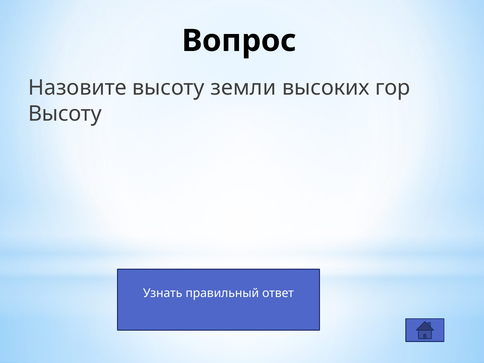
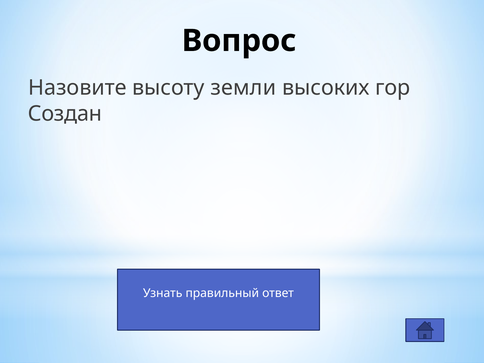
Высоту: Высоту -> Создан (65, 114)
